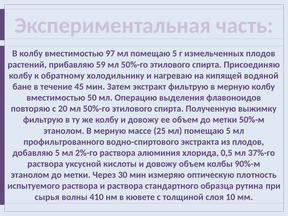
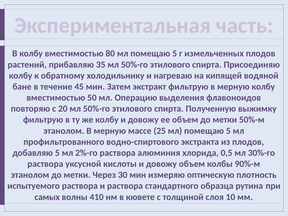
97: 97 -> 80 (110, 54)
59: 59 -> 35 (101, 65)
37%-го: 37%-го -> 30%-го (261, 153)
сырья: сырья -> самых (47, 197)
